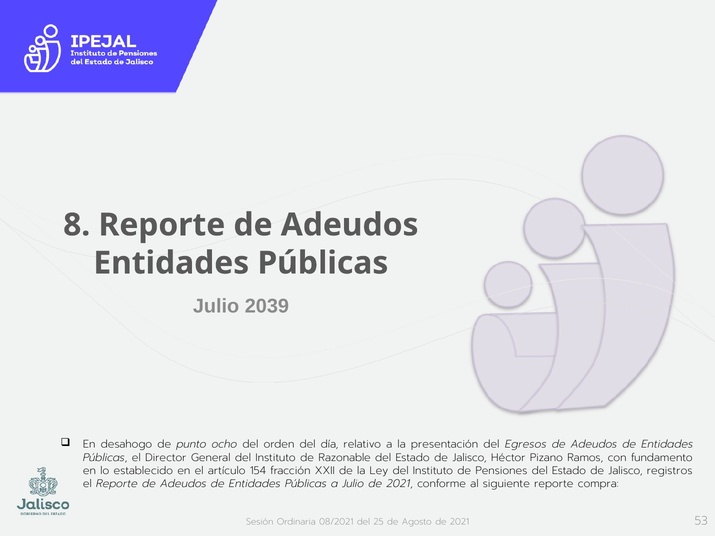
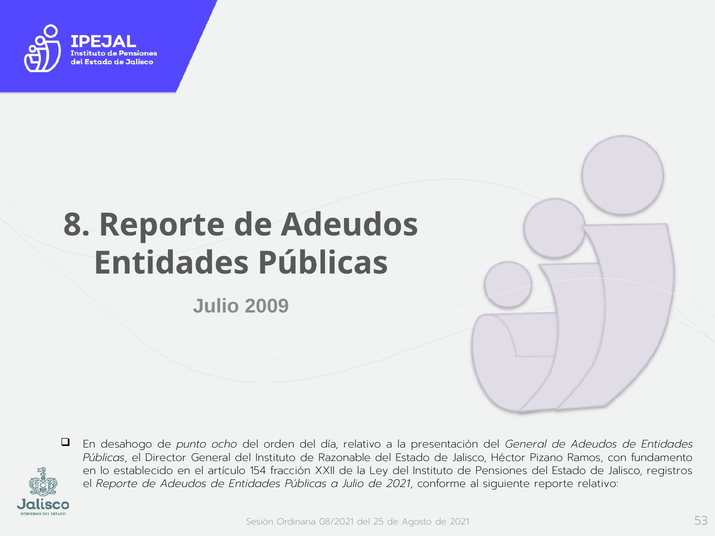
2039: 2039 -> 2009 (267, 306)
del Egresos: Egresos -> General (526, 445)
reporte compra: compra -> relativo (598, 484)
